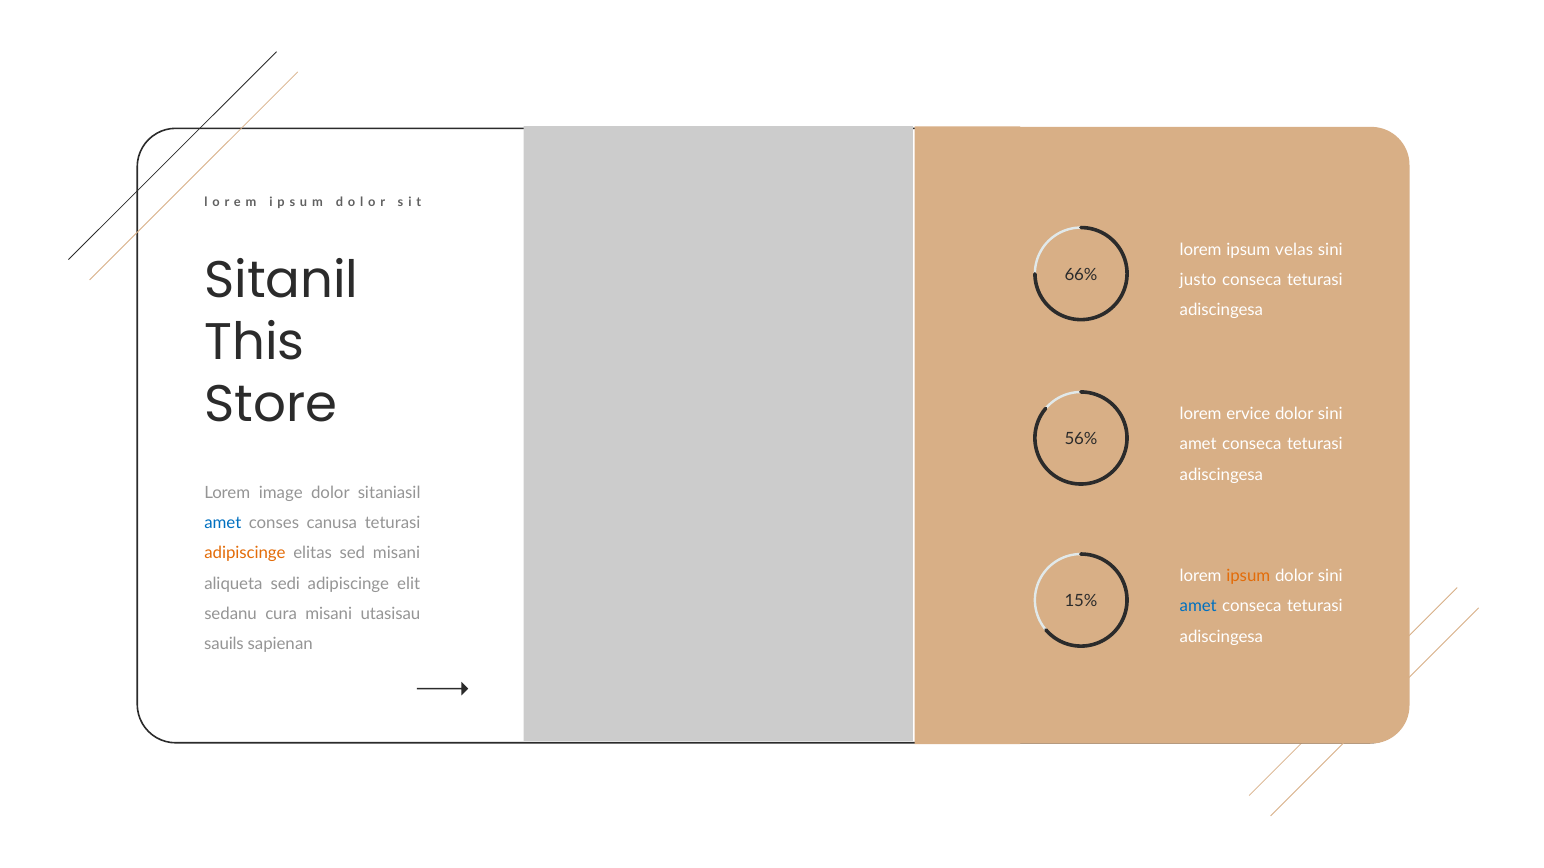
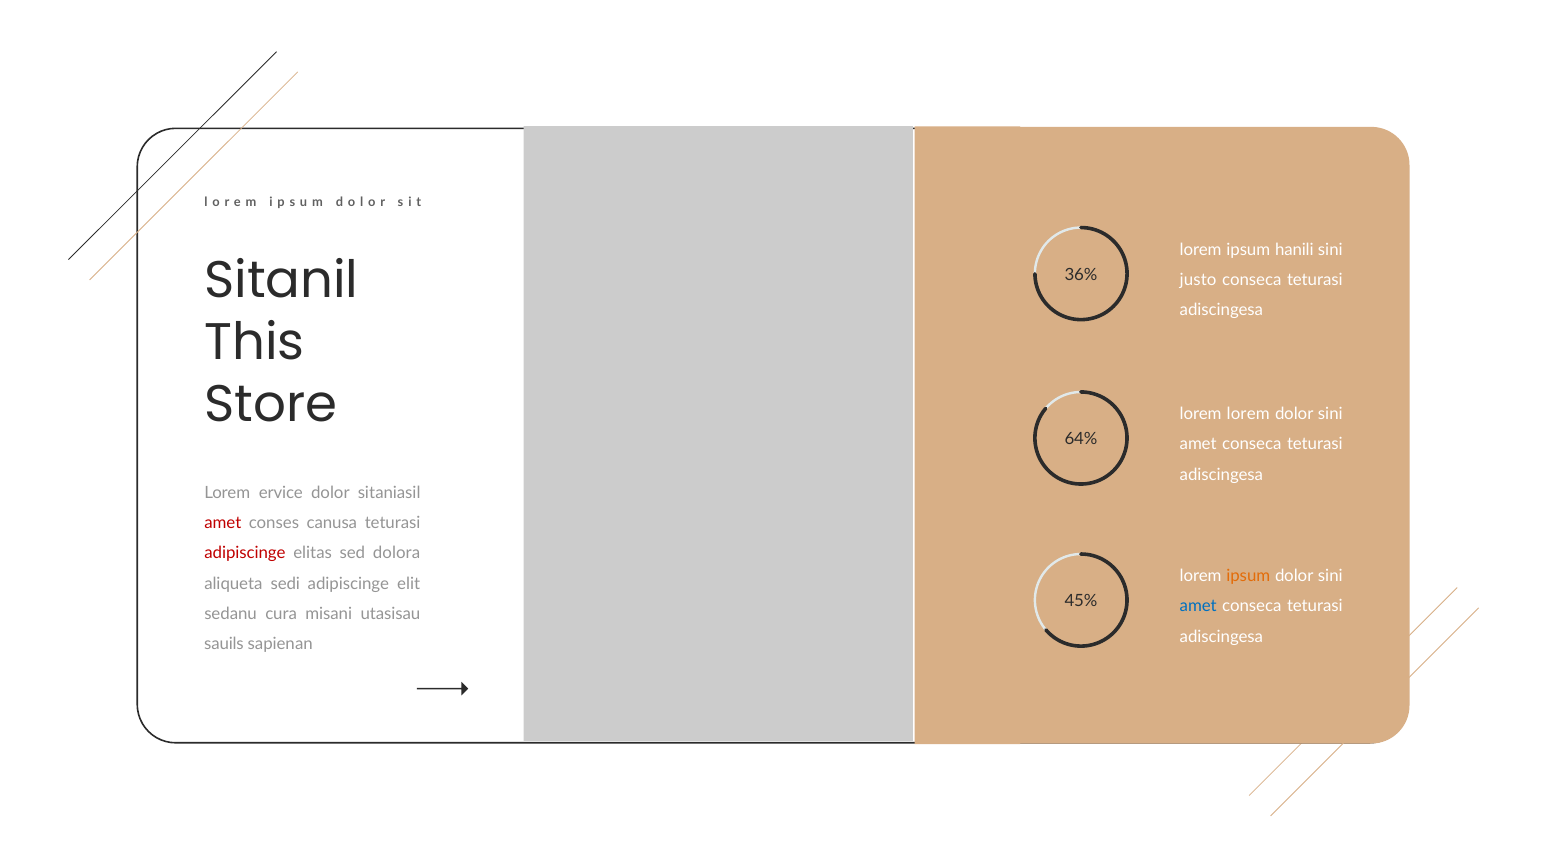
velas: velas -> hanili (1294, 250)
66%: 66% -> 36% (1081, 275)
lorem ervice: ervice -> lorem (1248, 414)
56%: 56% -> 64% (1081, 439)
image: image -> ervice (281, 493)
amet colour: blue -> red (223, 523)
adipiscinge colour: orange -> red (245, 553)
sed misani: misani -> dolora (397, 553)
15%: 15% -> 45% (1081, 602)
